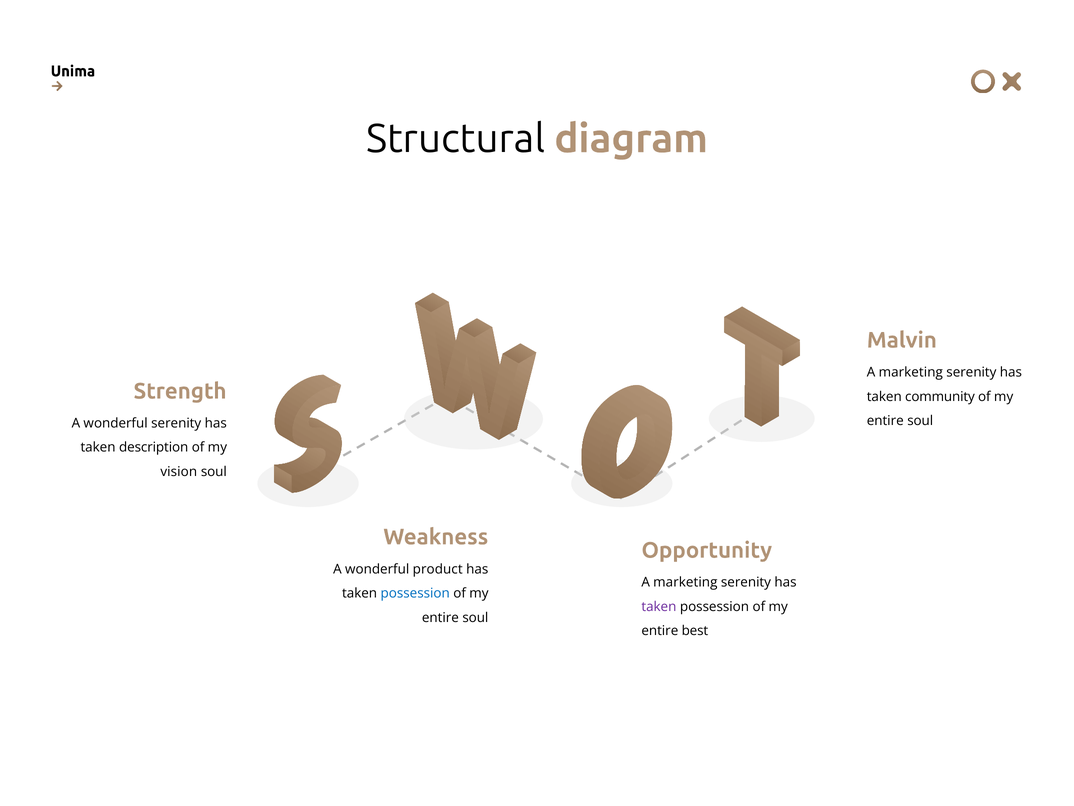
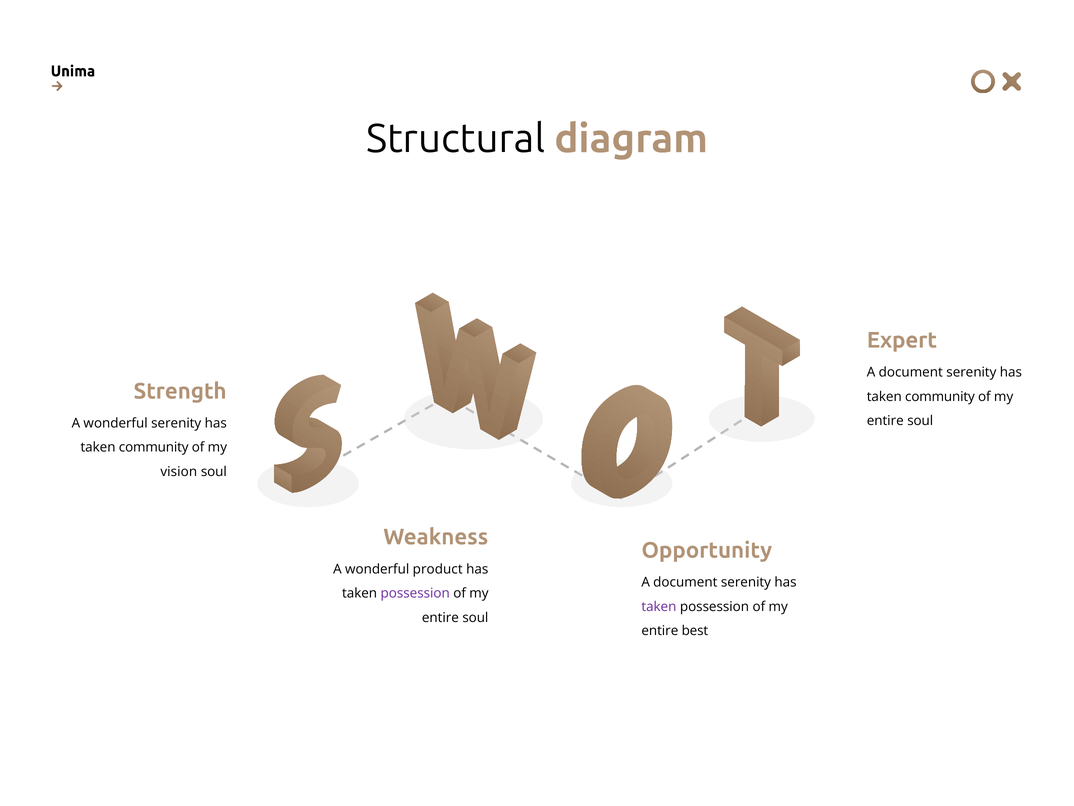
Malvin: Malvin -> Expert (902, 340)
marketing: marketing -> document (911, 372)
description: description -> community (154, 447)
marketing: marketing -> document (685, 582)
possession colour: blue -> purple (415, 593)
